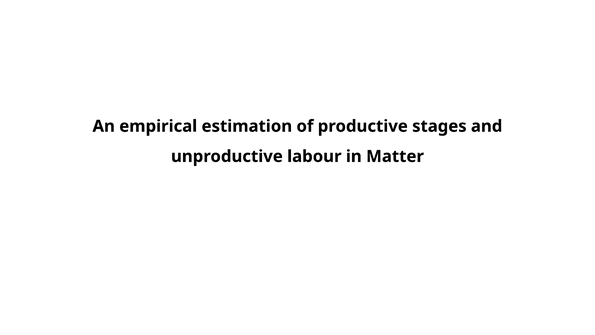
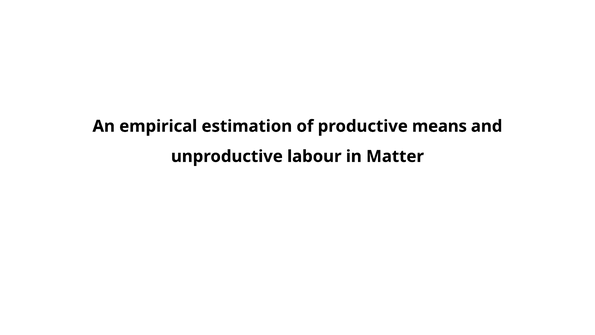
stages: stages -> means (439, 126)
